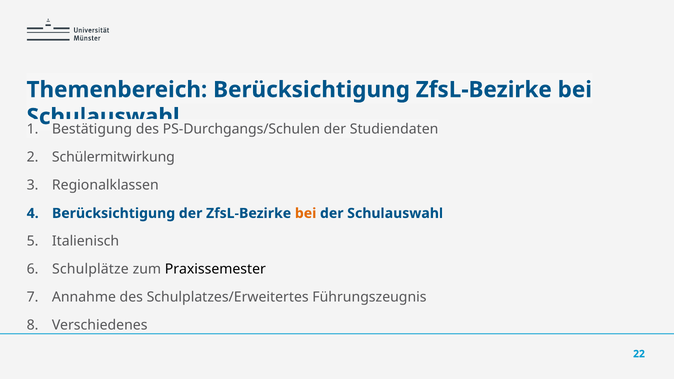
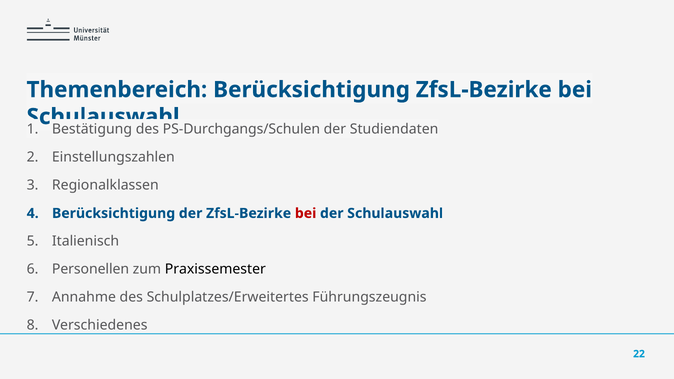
Schülermitwirkung: Schülermitwirkung -> Einstellungszahlen (113, 157)
bei colour: orange -> red (306, 213)
Schulplätze: Schulplätze -> Personellen (91, 269)
